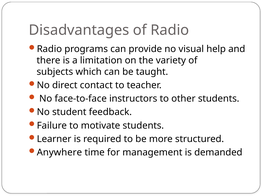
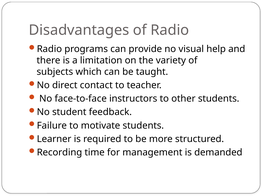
Anywhere: Anywhere -> Recording (59, 153)
